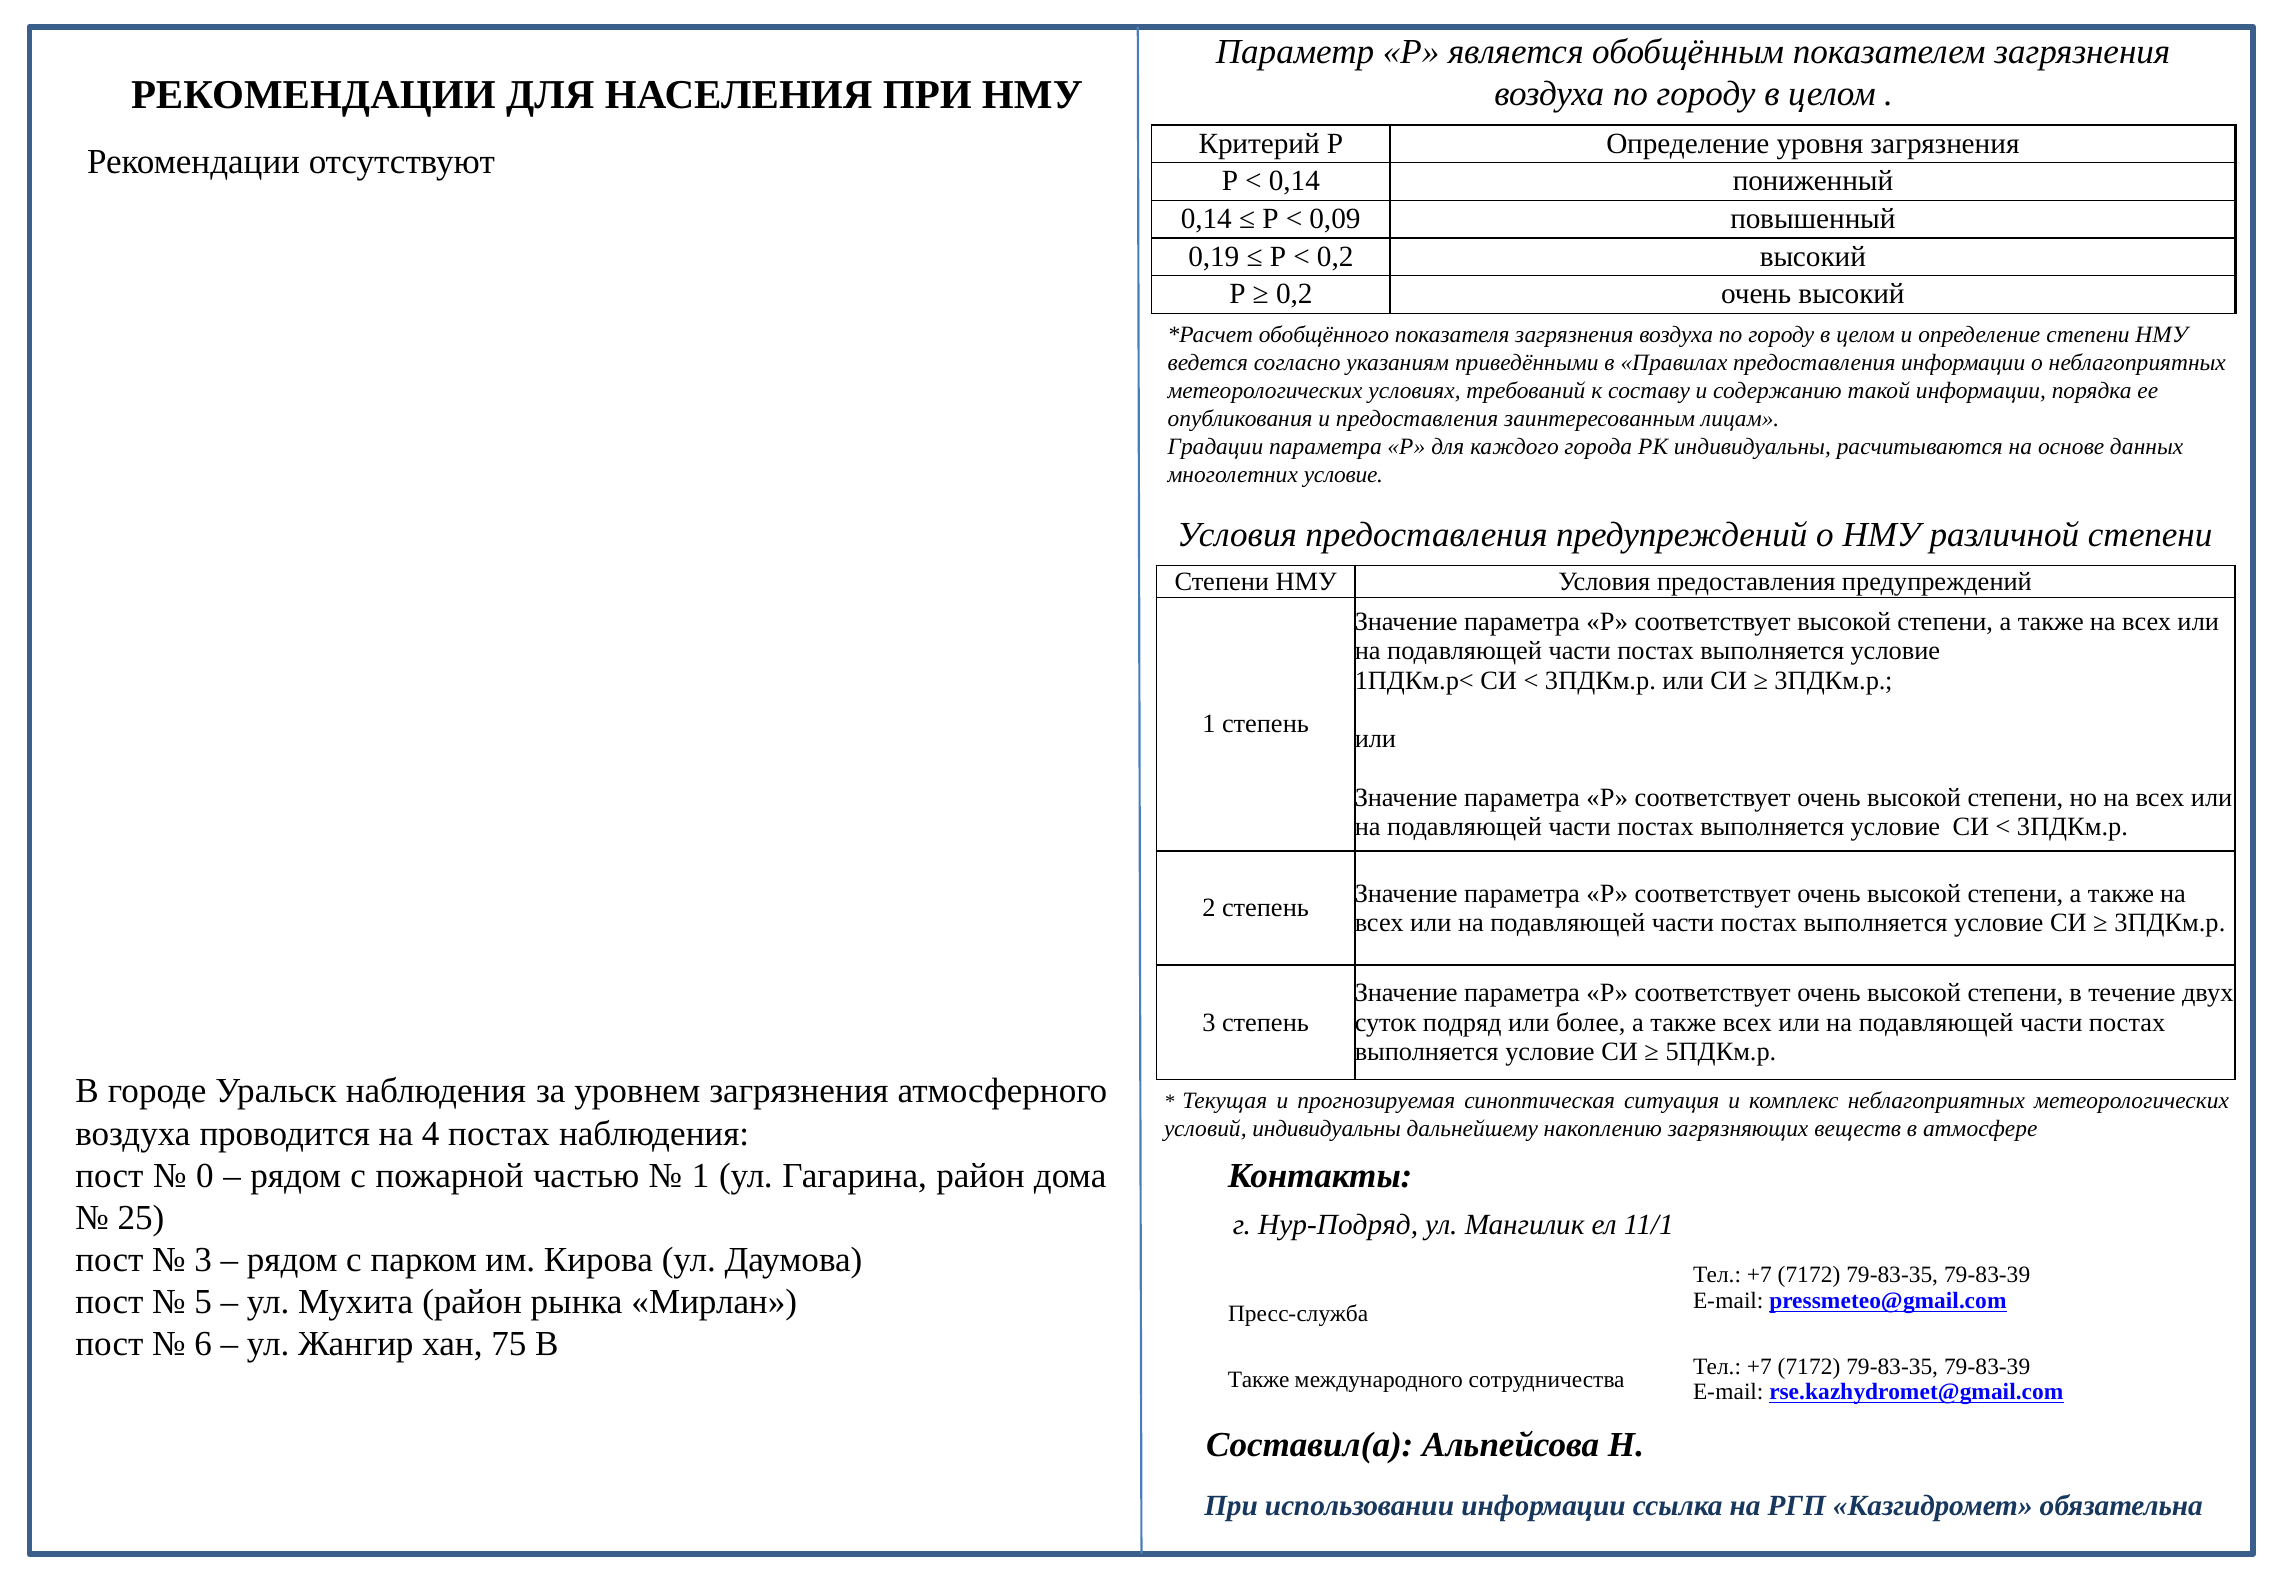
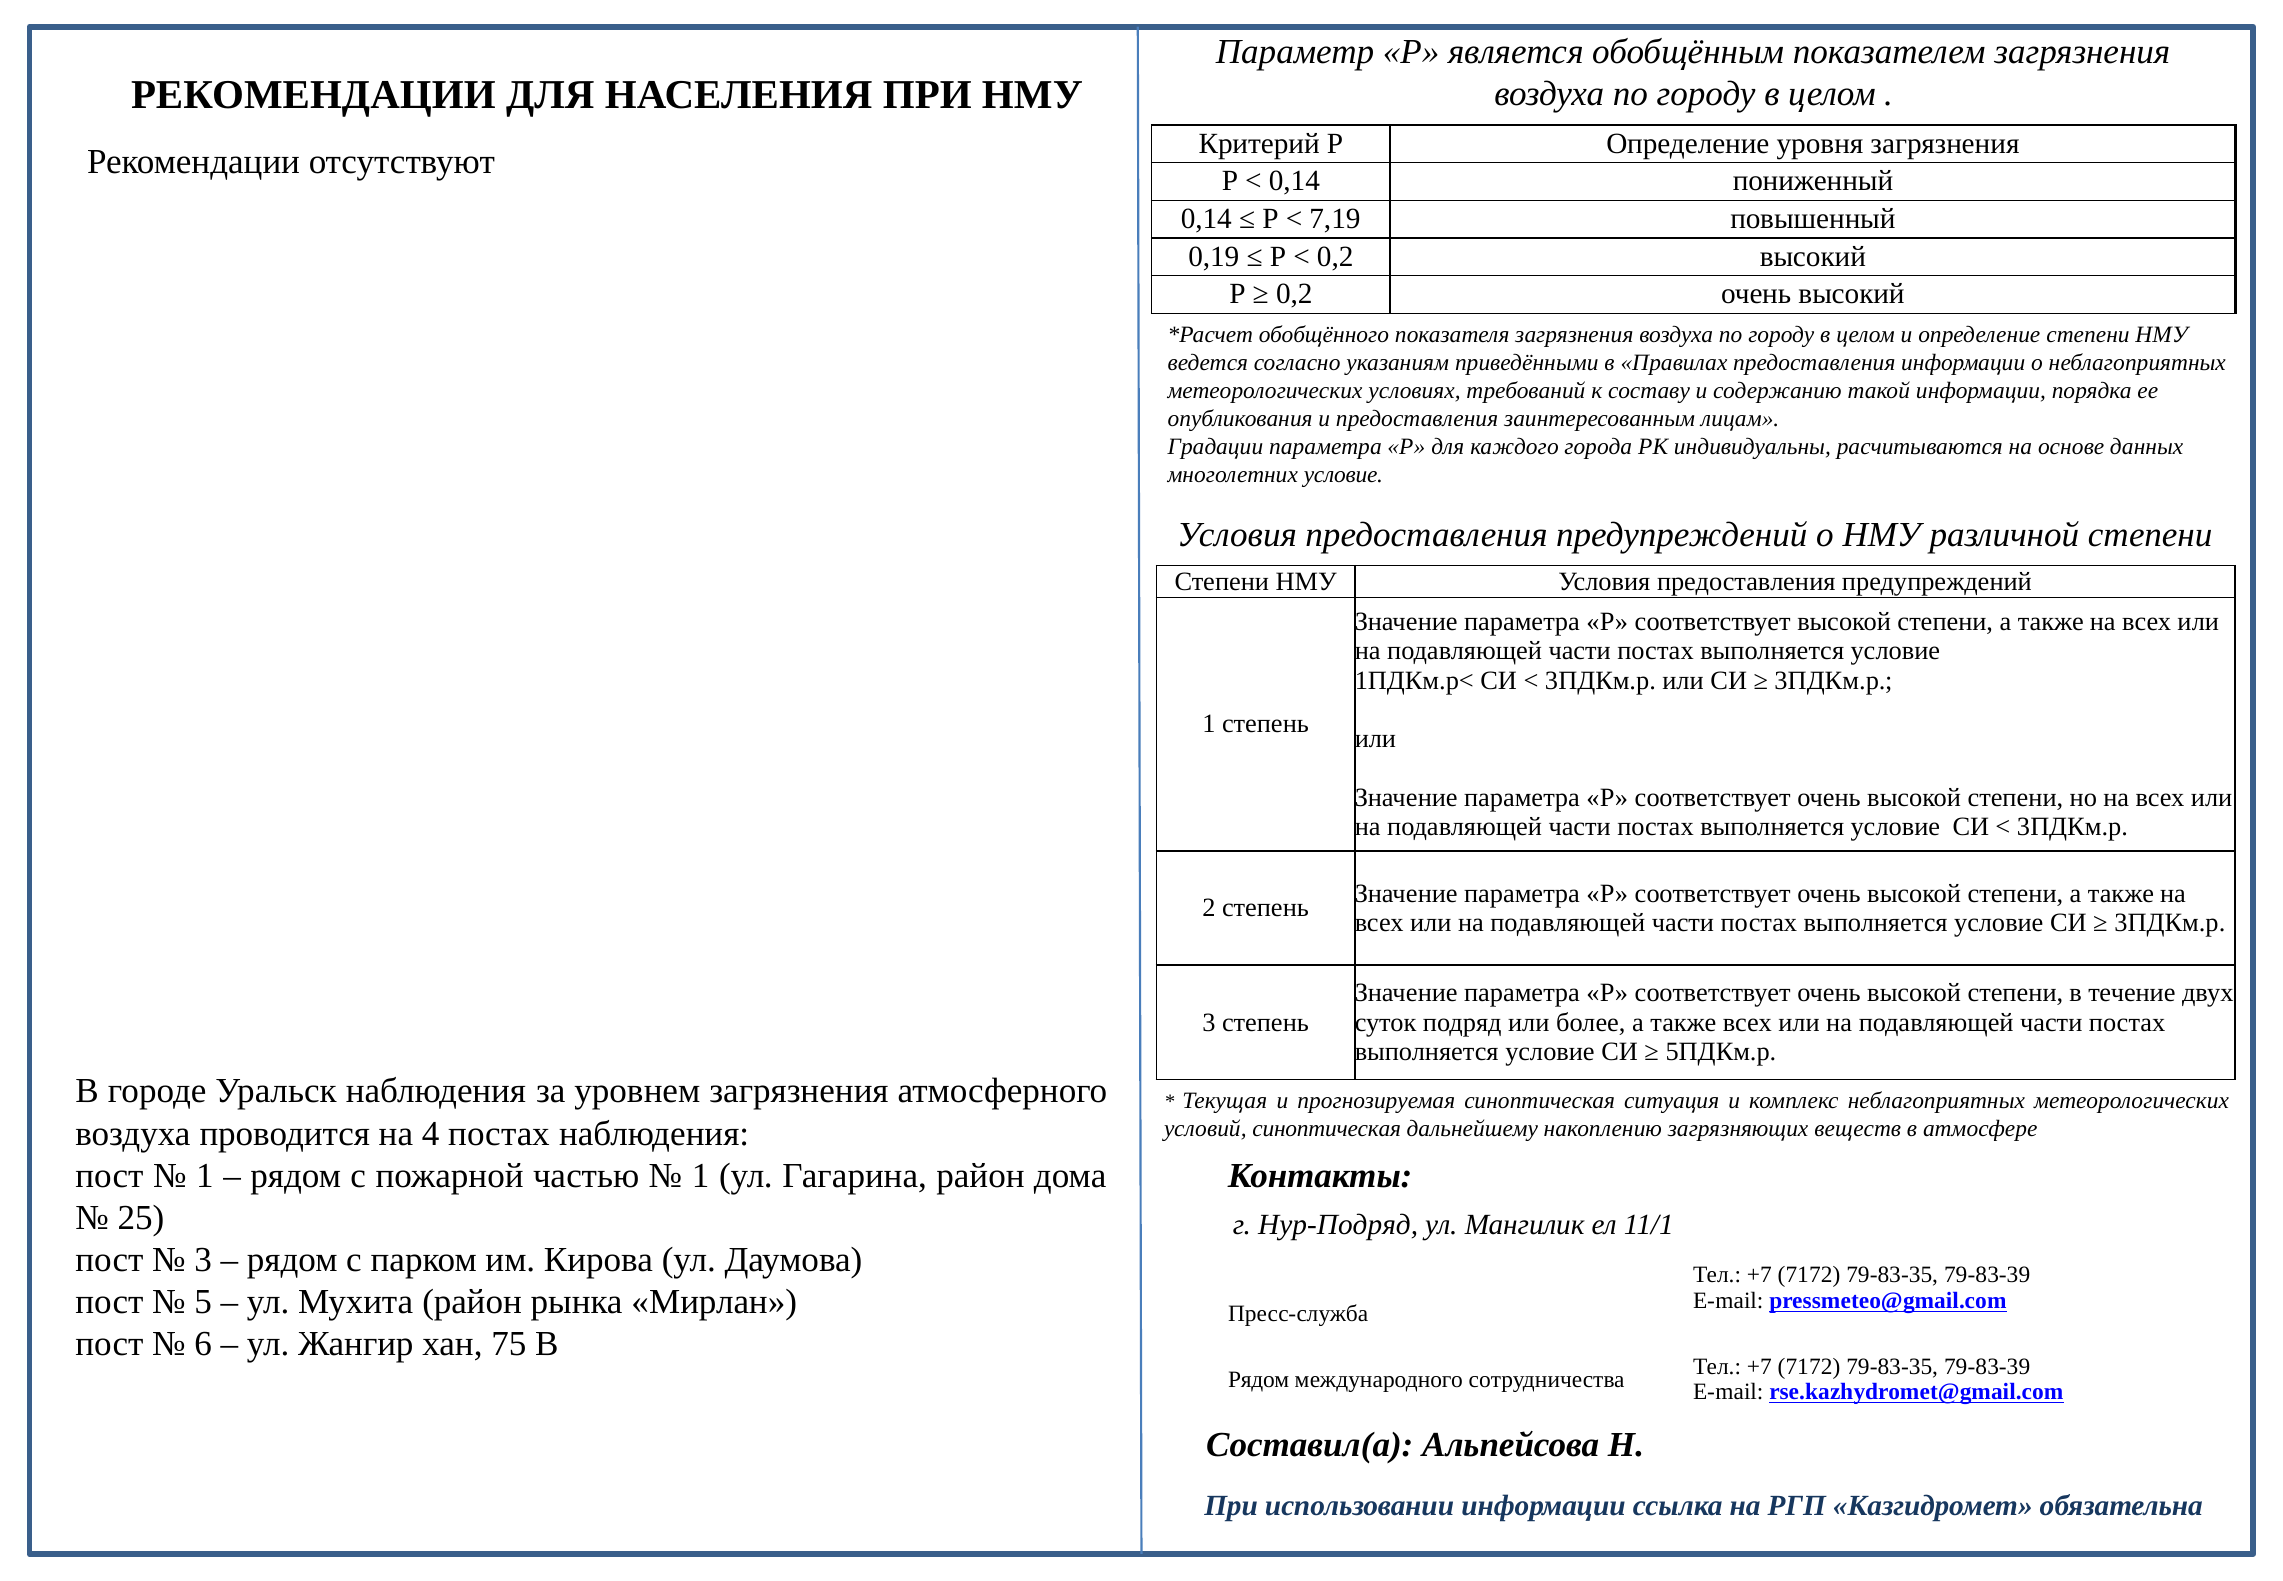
0,09: 0,09 -> 7,19 (1335, 219)
условий индивидуальны: индивидуальны -> синоптическая (1327, 1129)
0: 0 -> 1 (205, 1175)
Также: Также -> Рядом (1259, 1379)
